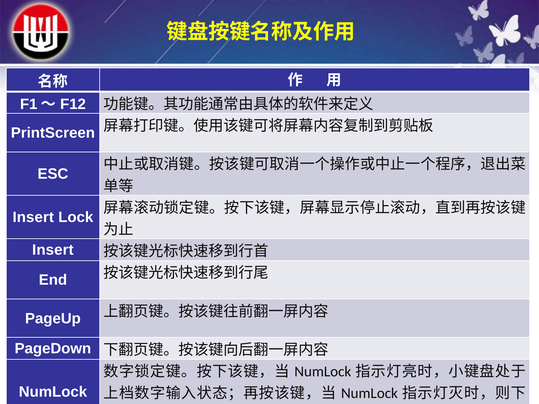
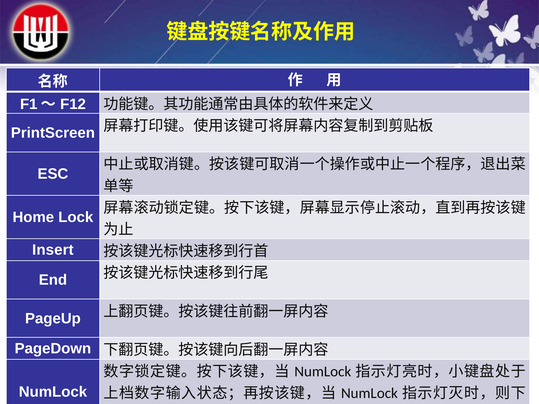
Insert: Insert -> Home (33, 217)
